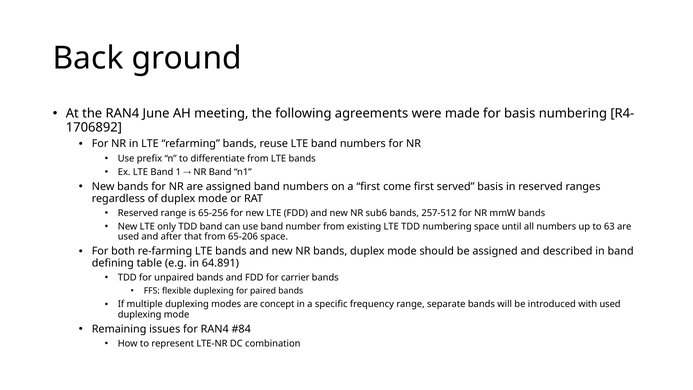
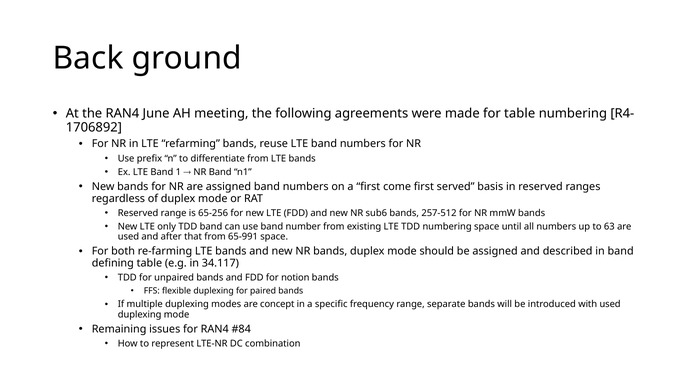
for basis: basis -> table (520, 113)
65-206: 65-206 -> 65-991 (243, 237)
64.891: 64.891 -> 34.117 (220, 263)
carrier: carrier -> notion (295, 278)
